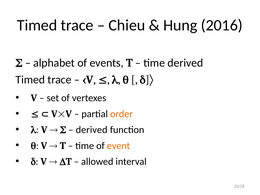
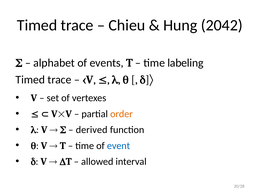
2016: 2016 -> 2042 (222, 25)
time derived: derived -> labeling (185, 63)
event colour: orange -> blue (118, 146)
